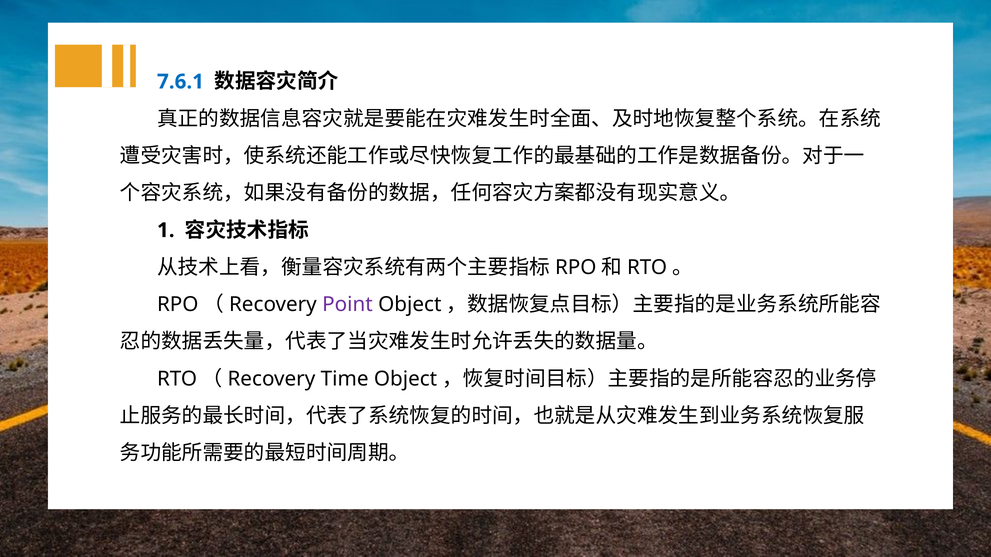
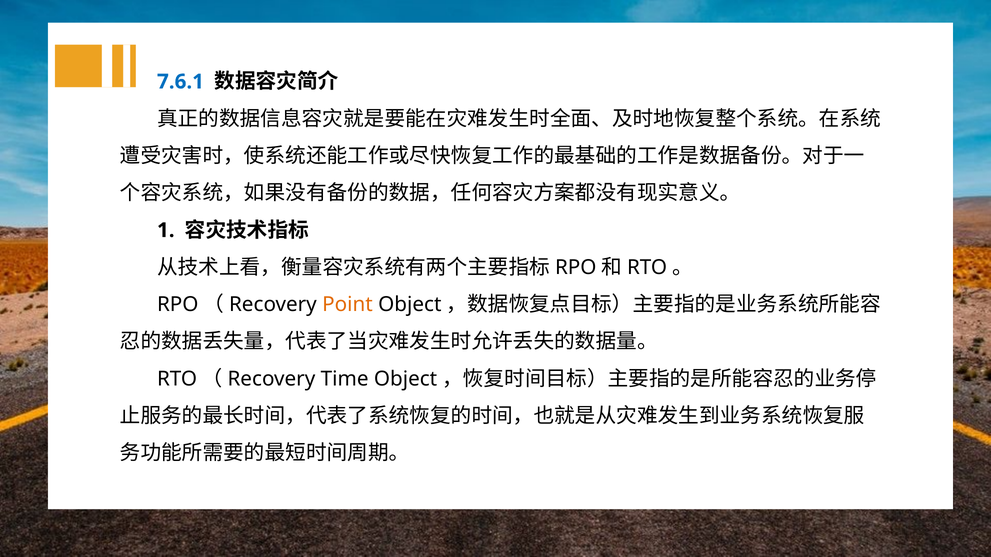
Point colour: purple -> orange (348, 305)
